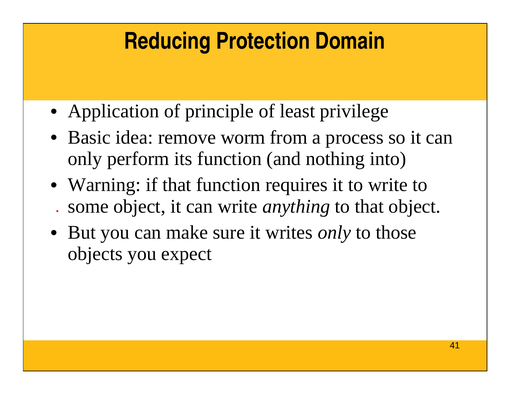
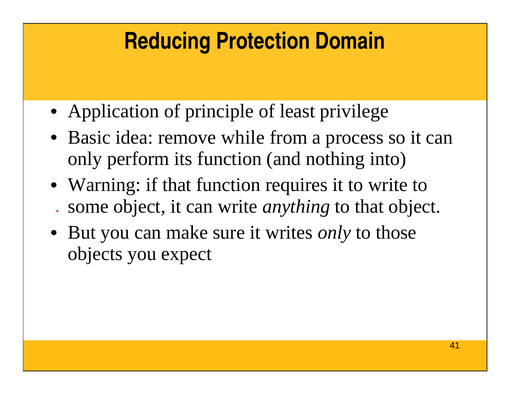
worm: worm -> while (243, 137)
